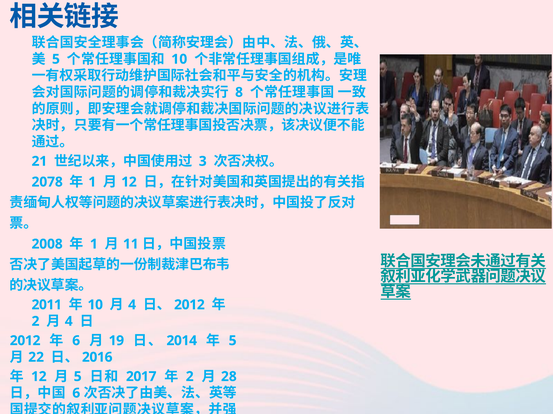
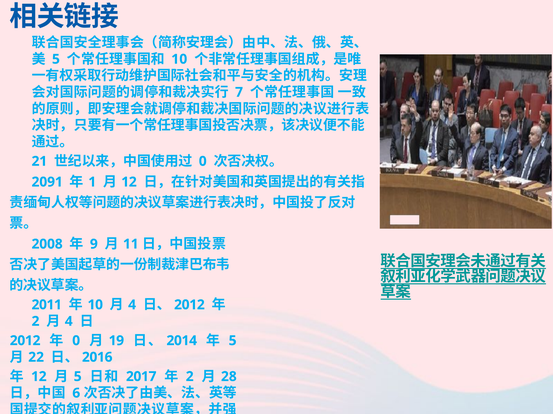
8: 8 -> 7 (239, 92)
3: 3 -> 0 (203, 162)
2078: 2078 -> 2091 (47, 182)
1: 1 -> 9 (94, 244)
6: 6 -> 0 (76, 341)
